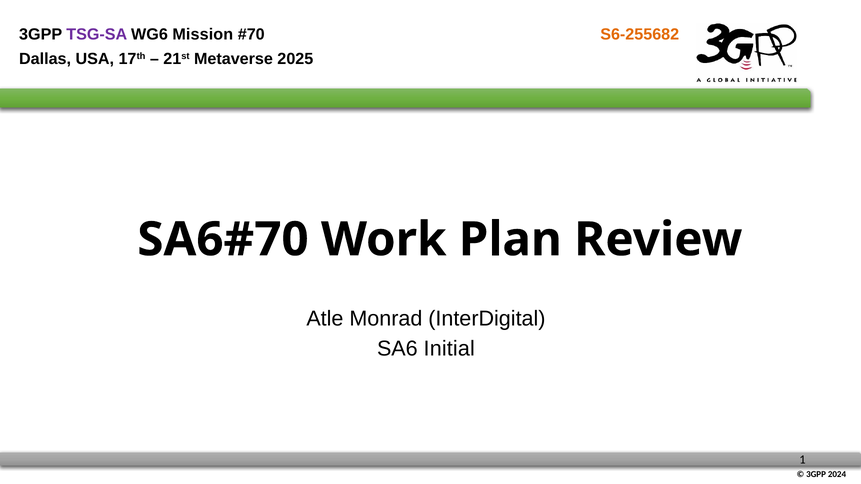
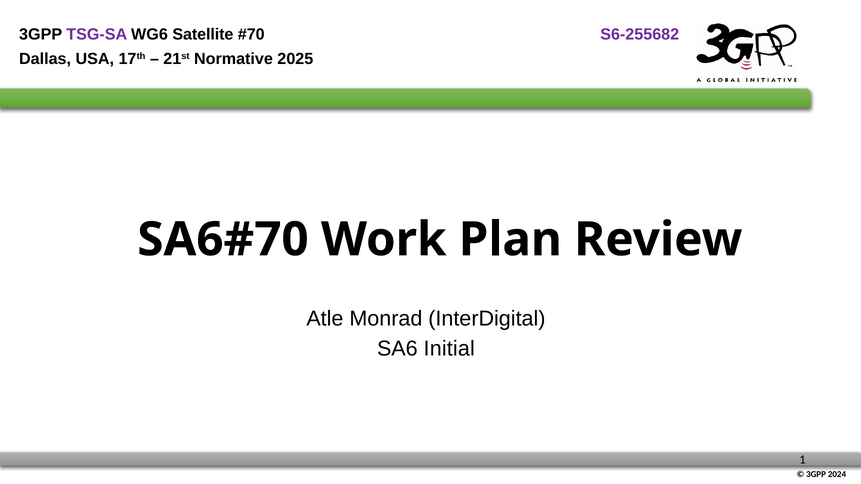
Mission: Mission -> Satellite (203, 34)
S6-255682 colour: orange -> purple (640, 34)
Metaverse: Metaverse -> Normative (233, 59)
